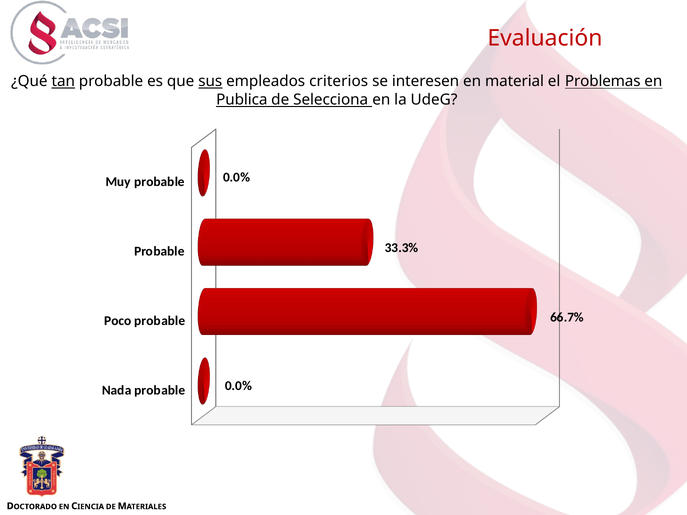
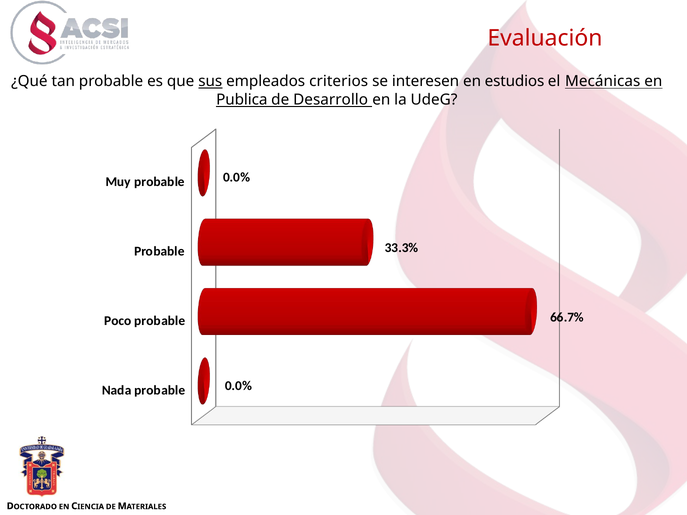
tan underline: present -> none (63, 81)
material: material -> estudios (515, 81)
Problemas: Problemas -> Mecánicas (603, 81)
Selecciona: Selecciona -> Desarrollo (331, 100)
